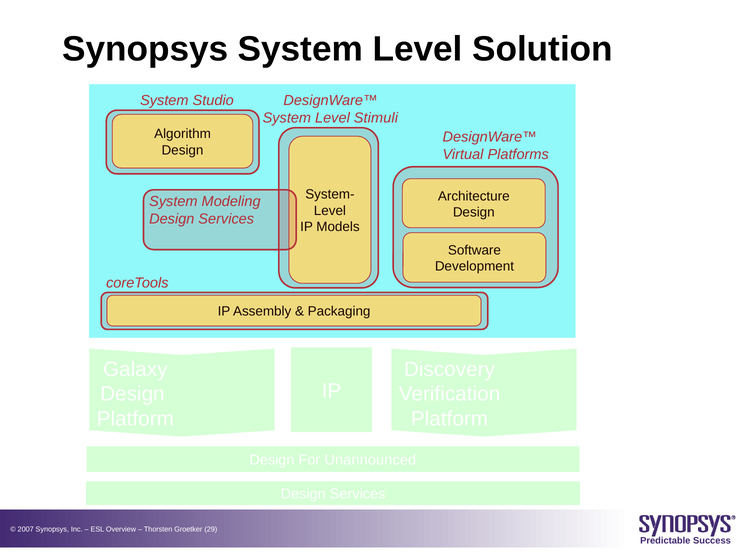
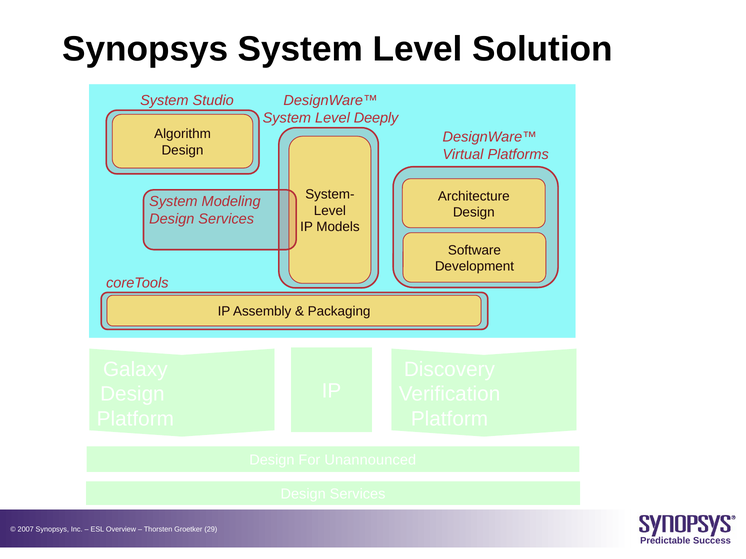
Stimuli: Stimuli -> Deeply (376, 118)
